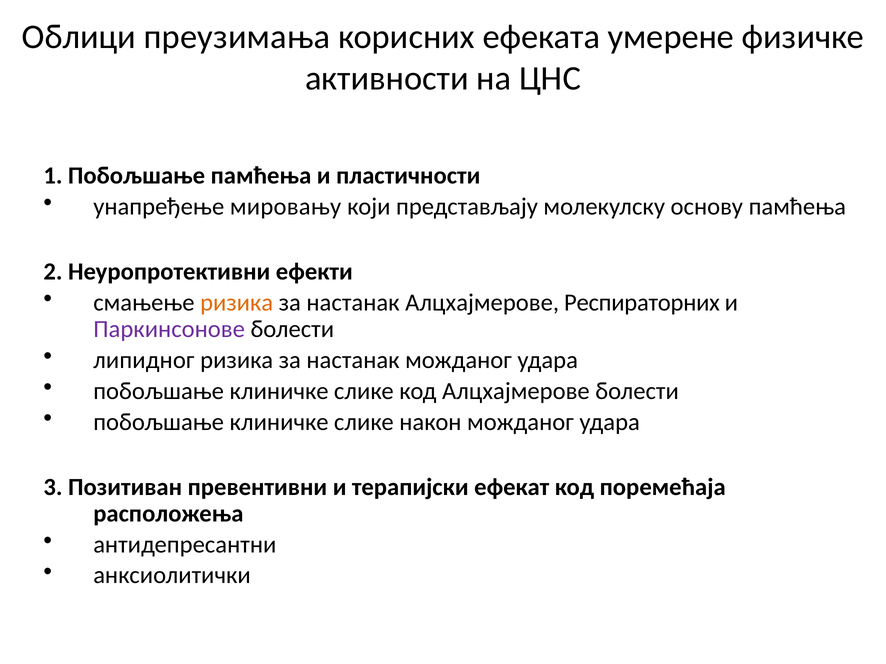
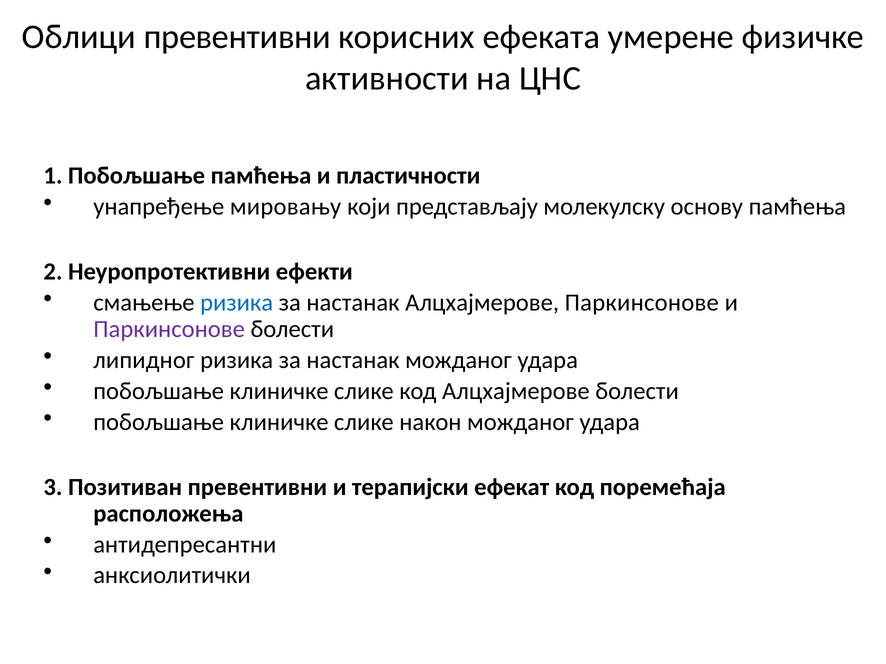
Облици преузимања: преузимања -> превентивни (237, 37)
ризика colour: orange -> blue (237, 303)
Алцхајмерове Респираторних: Респираторних -> Паркинсонове (642, 303)
